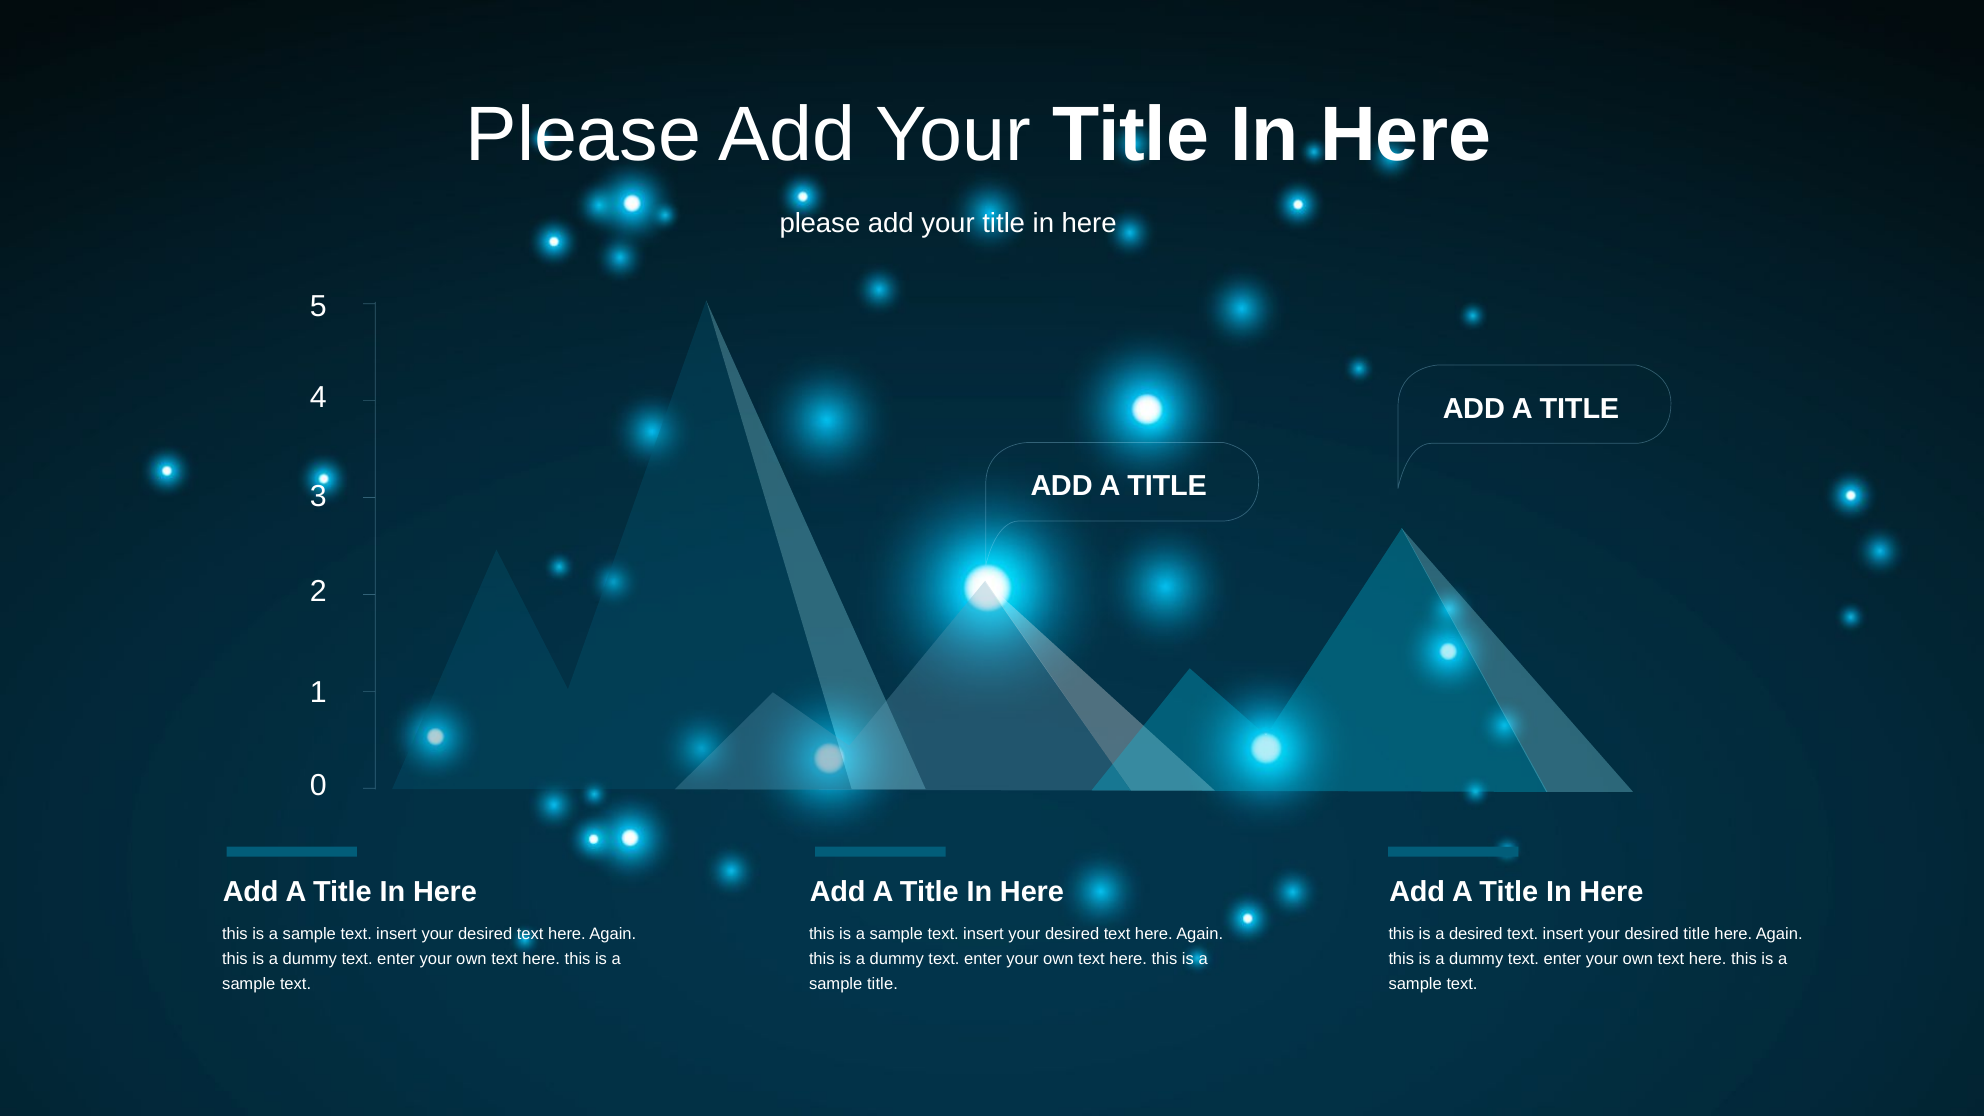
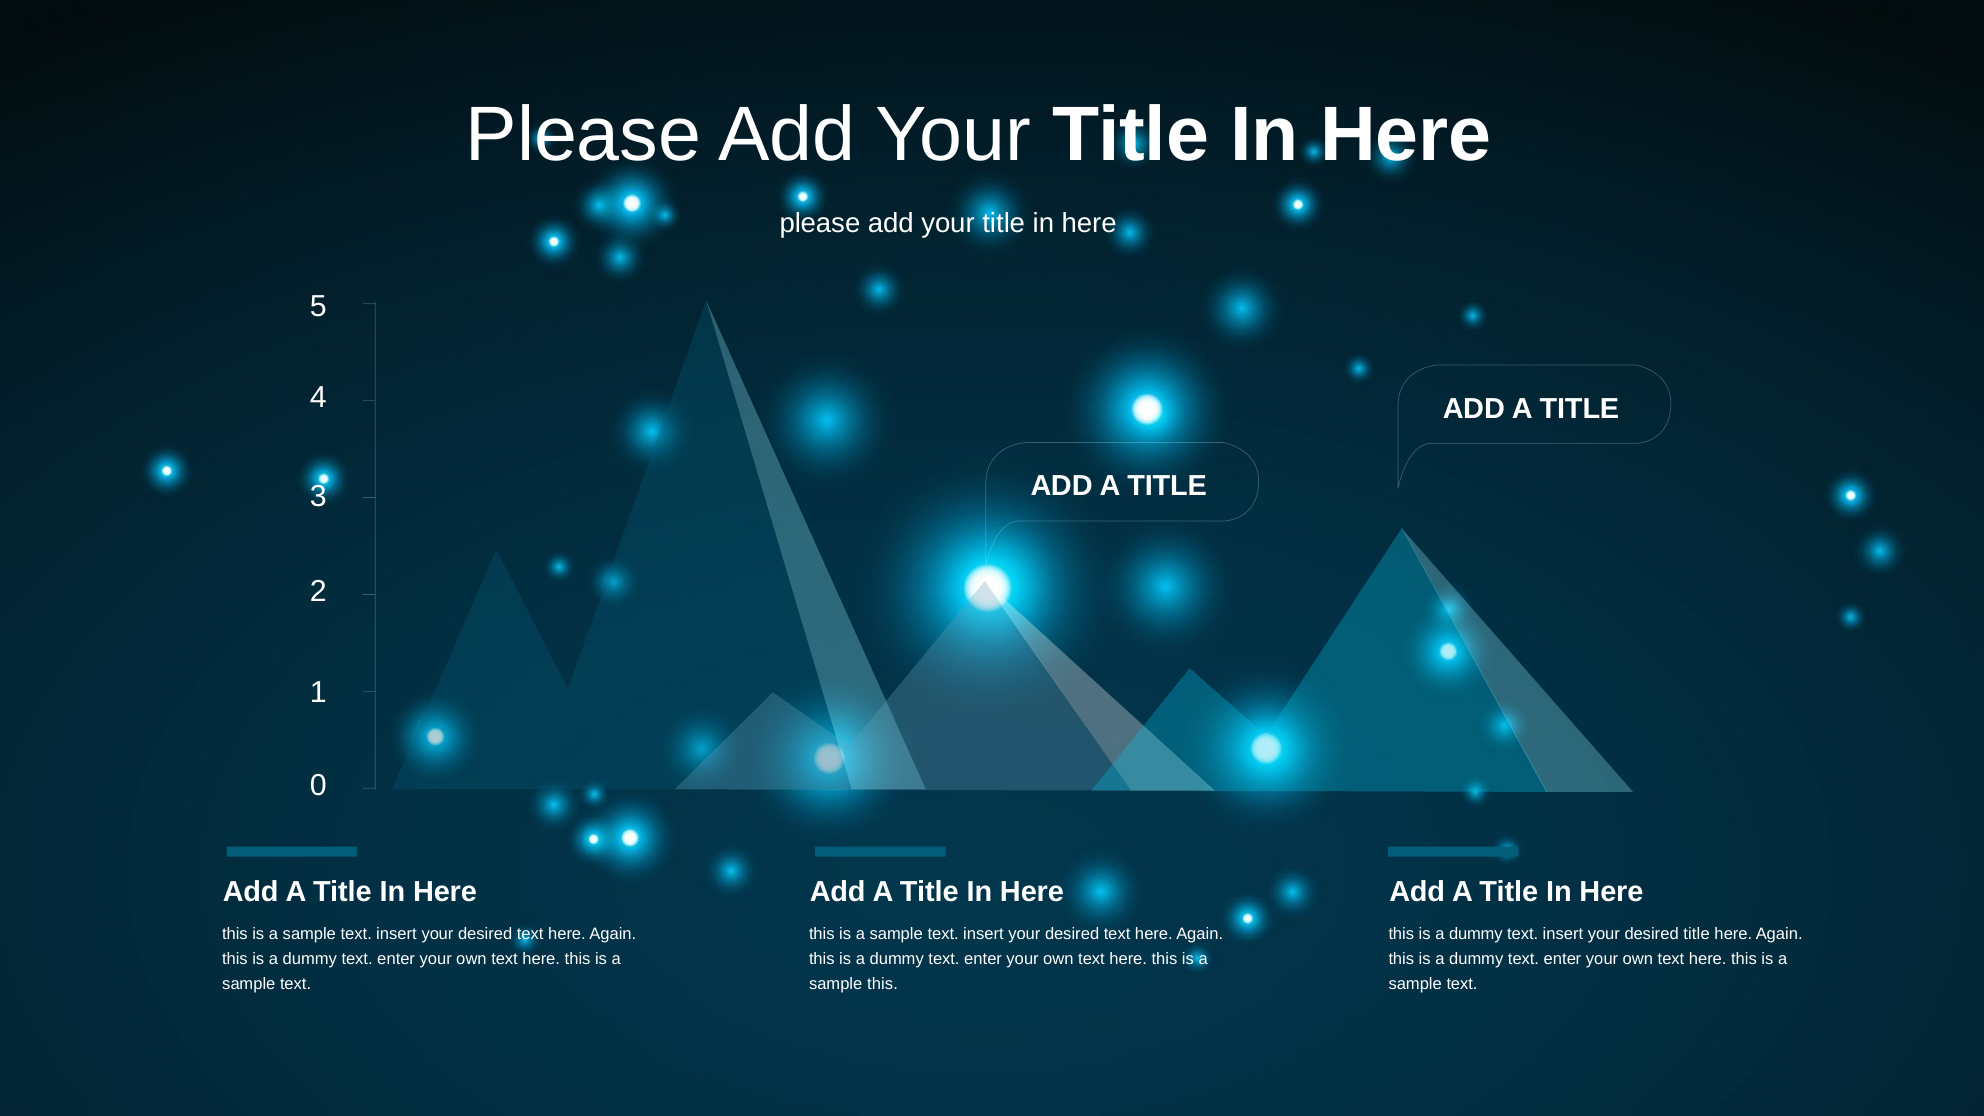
desired: desired -> dummy (1476, 934)
sample title: title -> this (882, 984)
